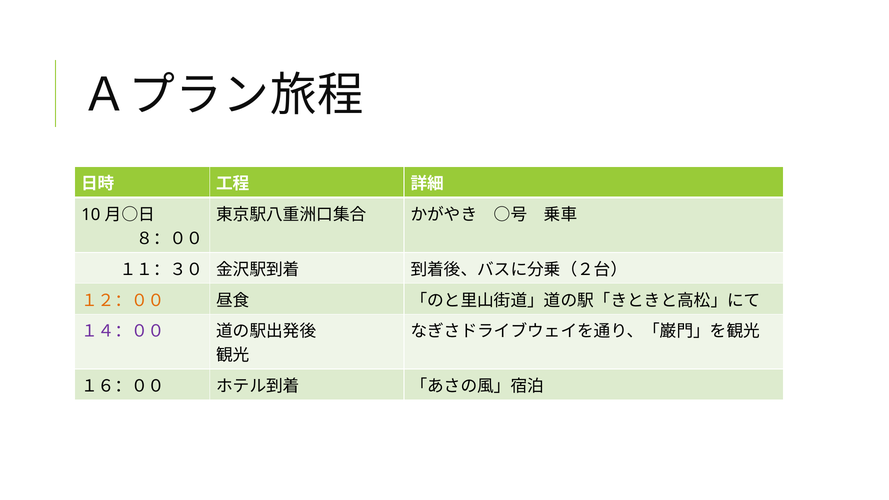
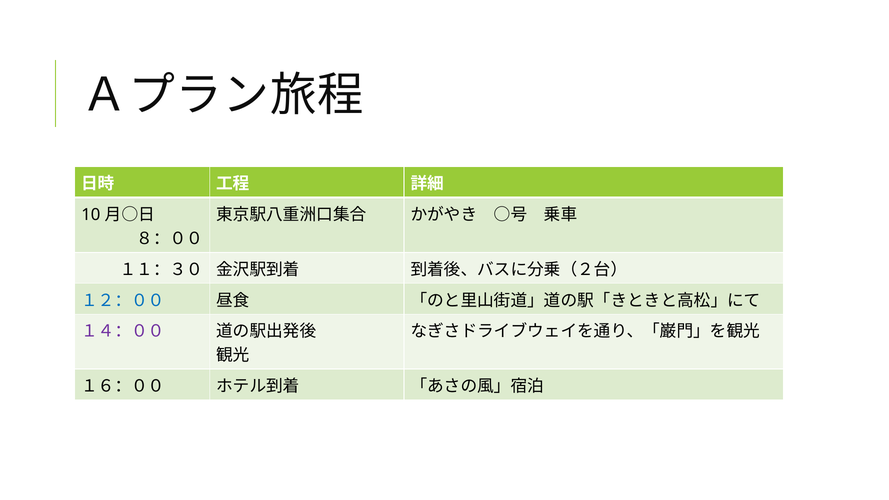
１２：００ colour: orange -> blue (123, 301)
